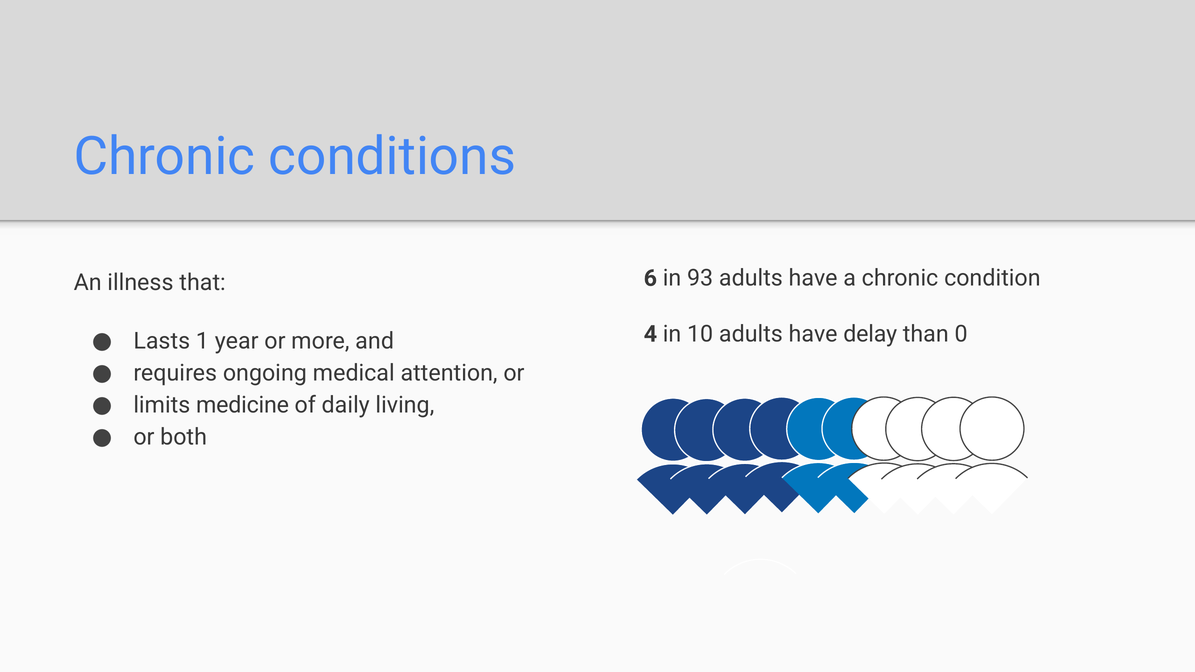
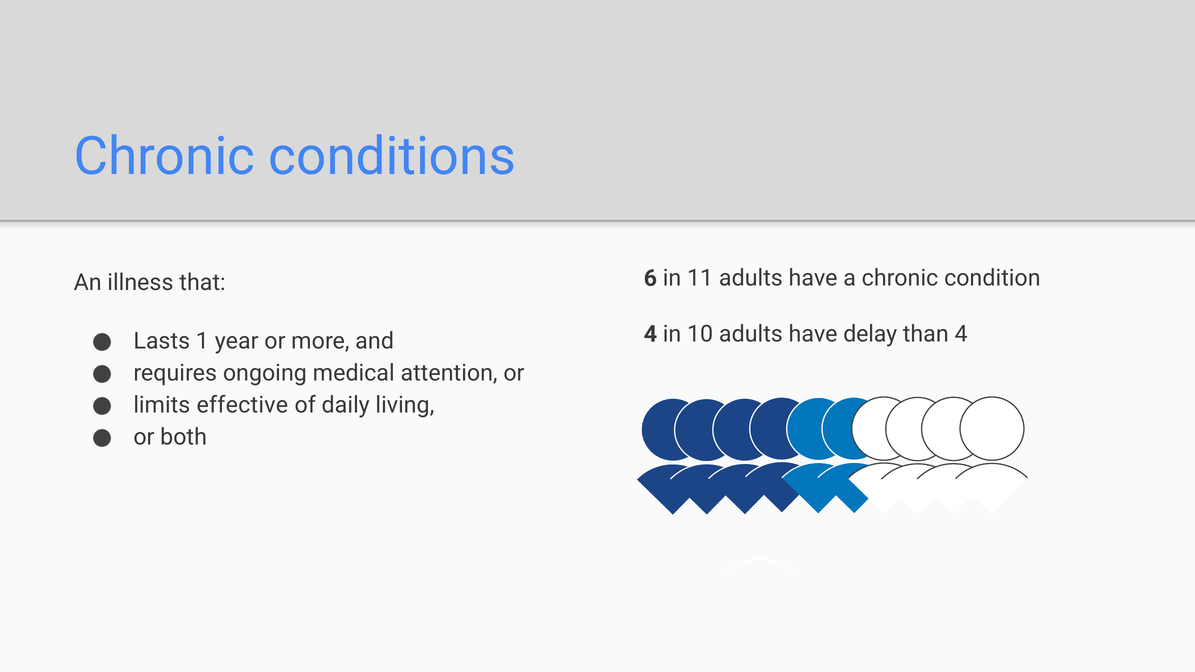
93: 93 -> 11 (700, 278)
than 0: 0 -> 4 (961, 334)
medicine: medicine -> effective (242, 405)
